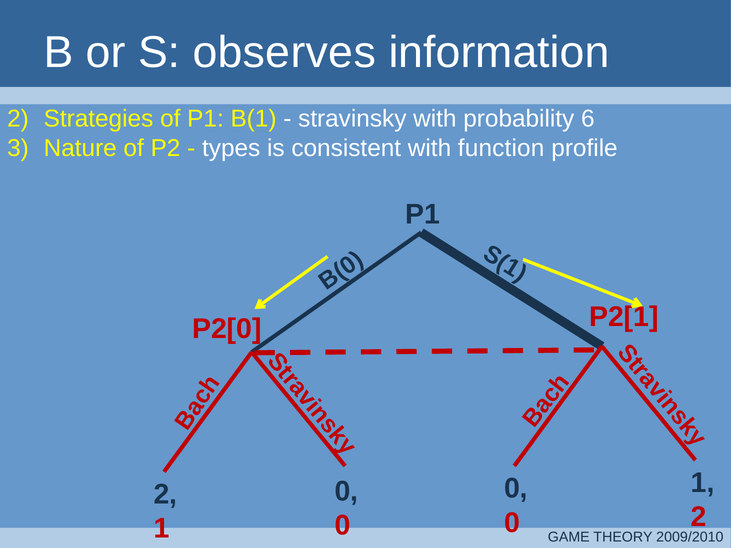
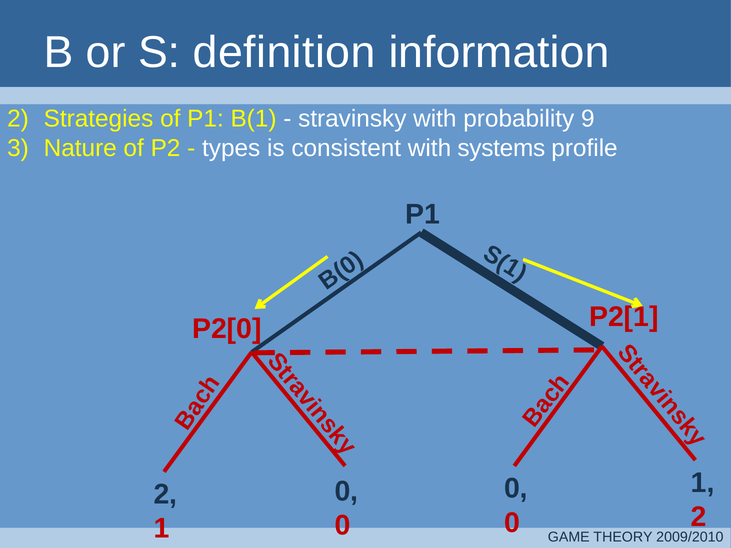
observes: observes -> definition (284, 53)
6: 6 -> 9 (588, 119)
function: function -> systems (501, 148)
